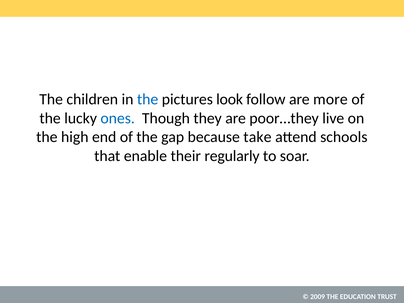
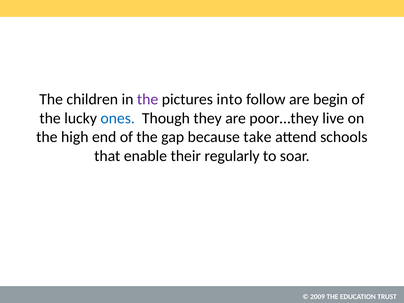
the colour: blue -> purple (148, 99)
look: look -> into (229, 99)
more: more -> begin (331, 99)
